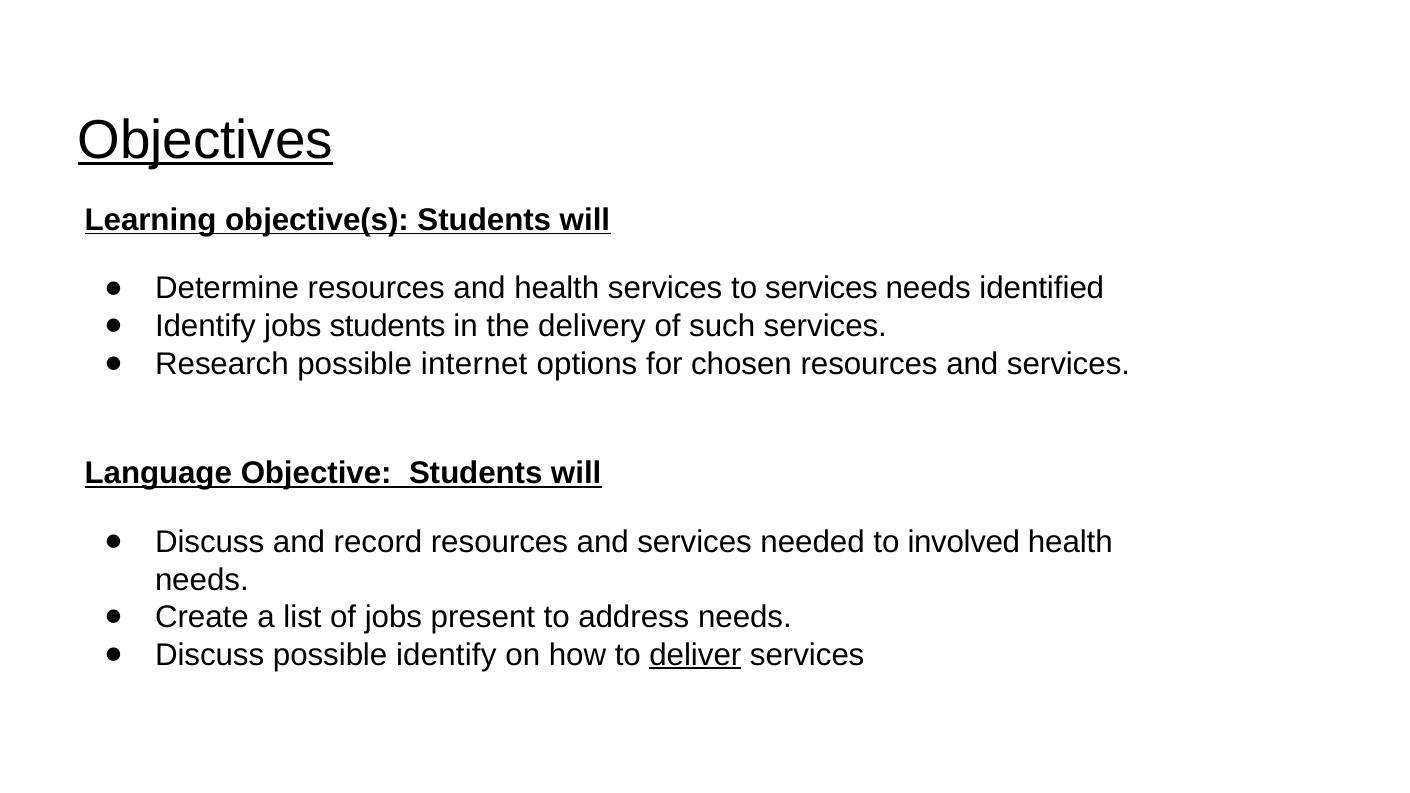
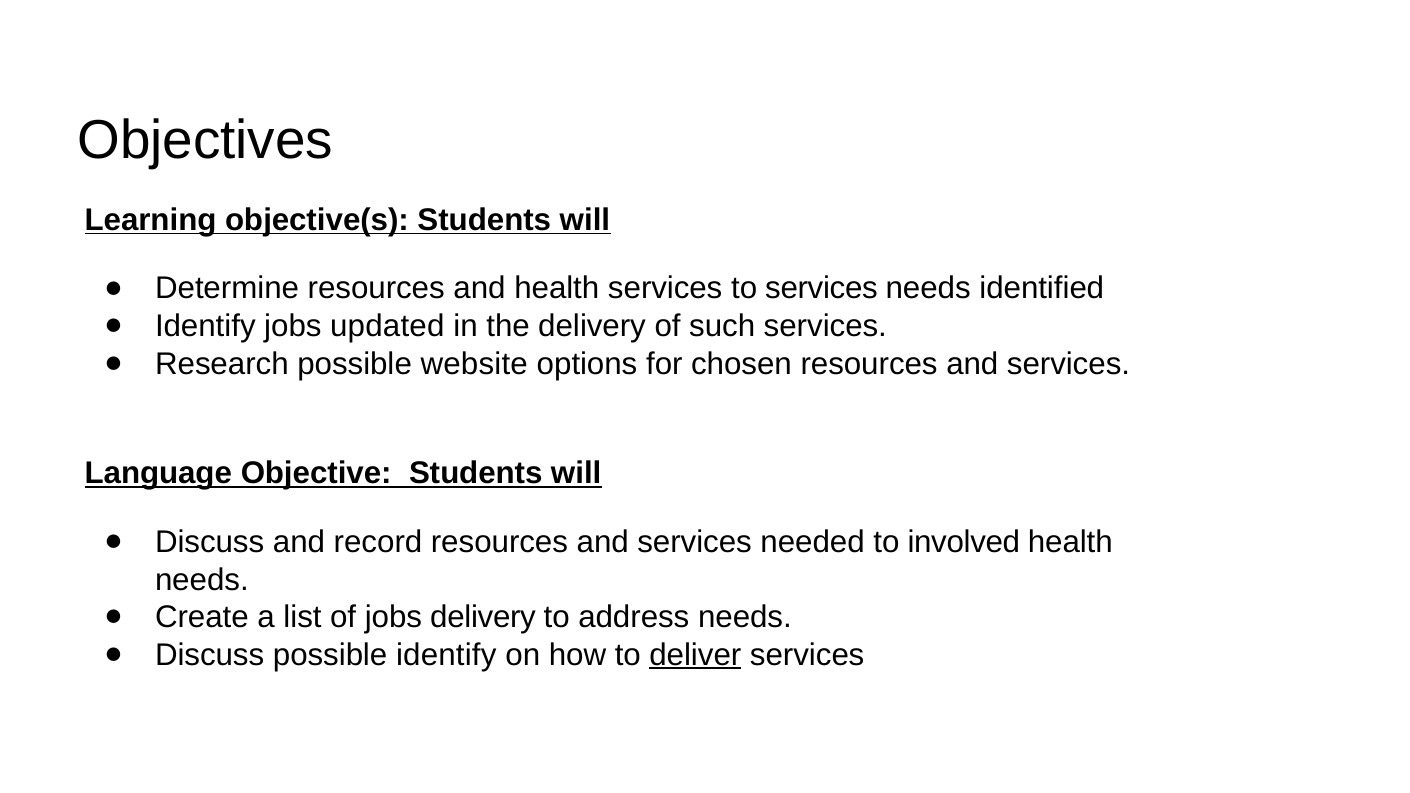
Objectives underline: present -> none (205, 140)
jobs students: students -> updated (387, 326)
internet: internet -> website (474, 364)
jobs present: present -> delivery (483, 618)
